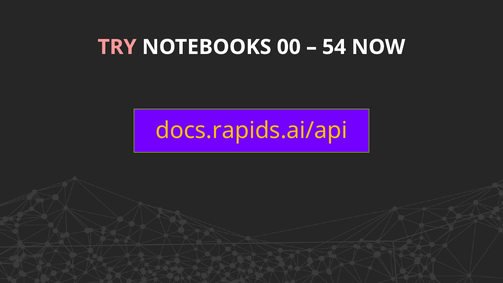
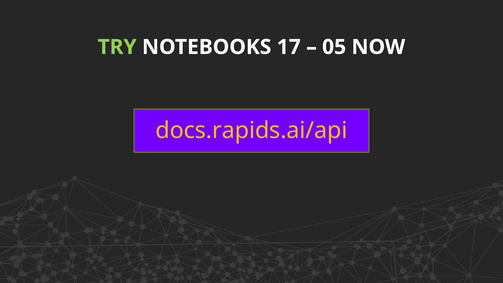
TRY colour: pink -> light green (117, 47)
00: 00 -> 17 (289, 47)
54: 54 -> 05 (334, 47)
